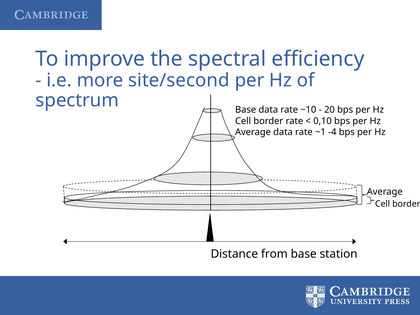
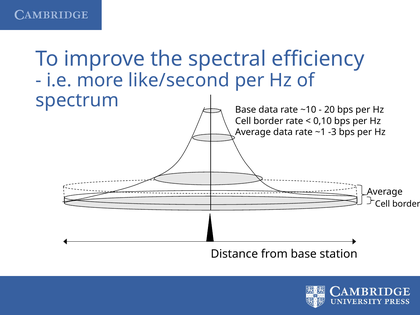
site/second: site/second -> like/second (179, 80)
-4: -4 -> -3 (332, 132)
